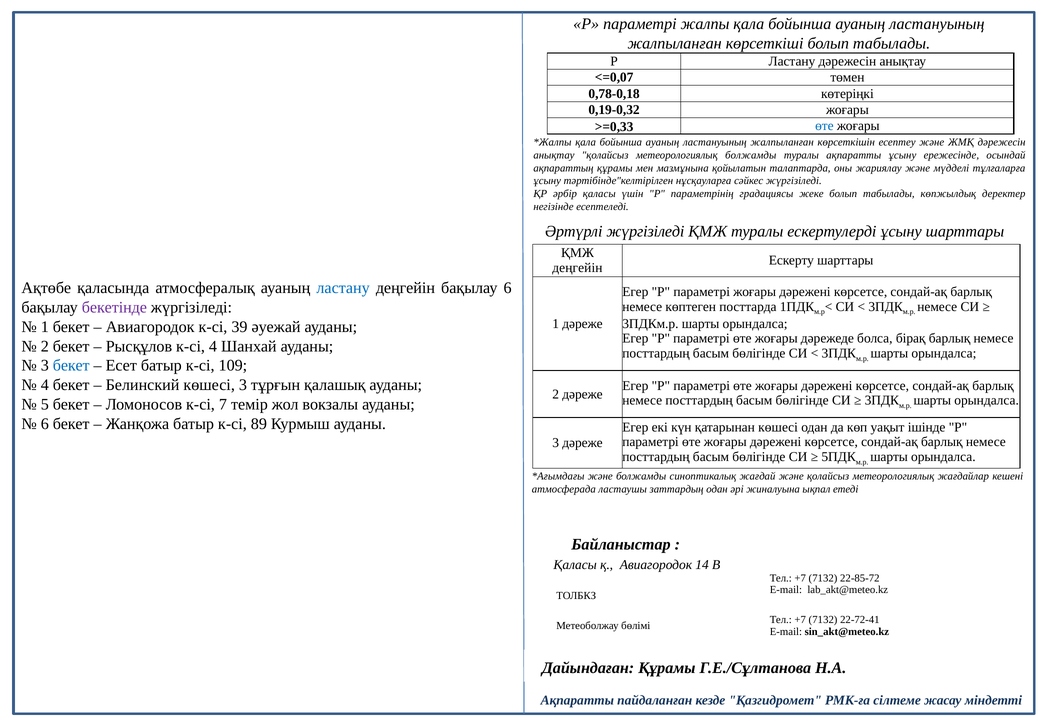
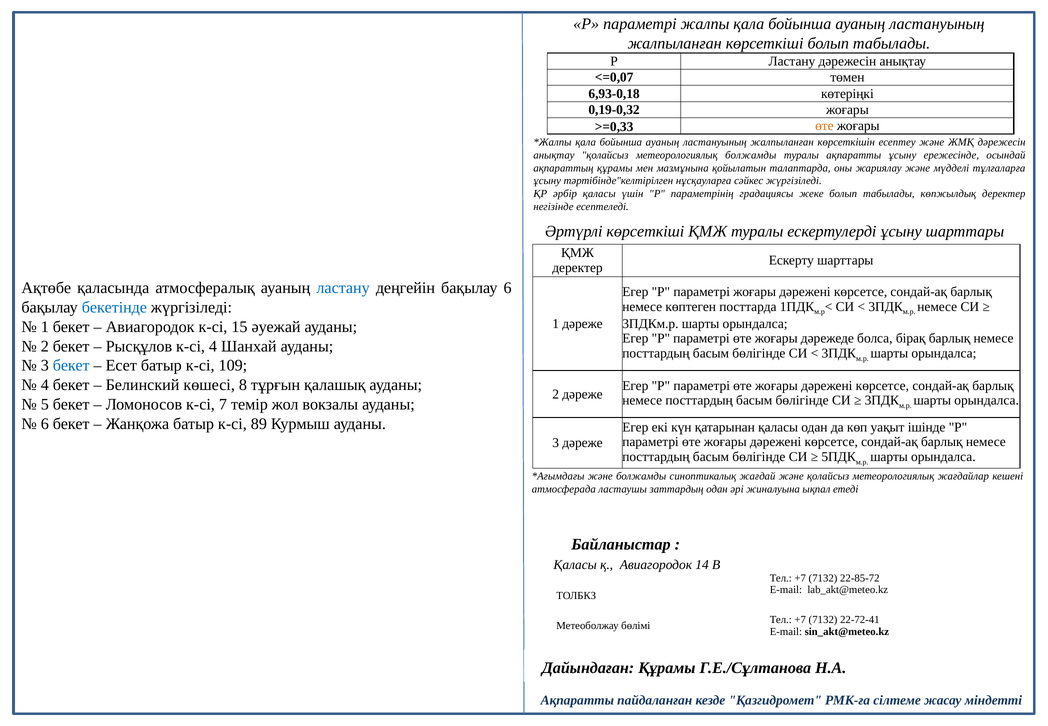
0,78-0,18: 0,78-0,18 -> 6,93-0,18 (614, 94)
өте colour: blue -> orange (824, 126)
Әртүрлі жүргізіледі: жүргізіледі -> көрсеткіші (645, 231)
деңгейін: деңгейін -> деректер (577, 268)
бекетінде colour: purple -> blue (114, 307)
39: 39 -> 15 (239, 327)
көшесі 3: 3 -> 8 (243, 385)
қатарынан көшесі: көшесі -> қаласы (778, 427)
